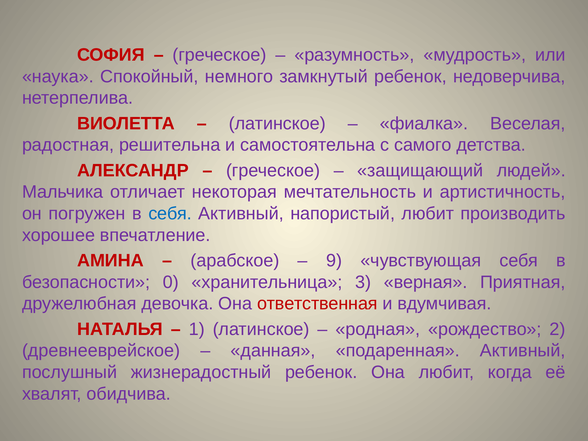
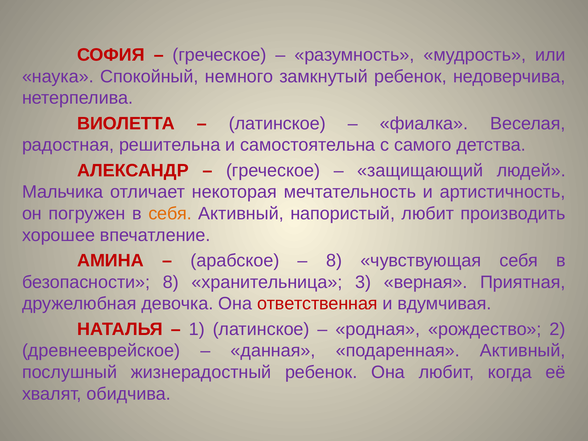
себя colour: blue -> orange (170, 214)
9: 9 -> 8 (334, 261)
безопасности 0: 0 -> 8 (171, 282)
